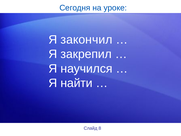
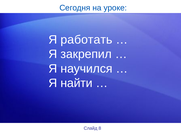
закончил: закончил -> работать (86, 40)
